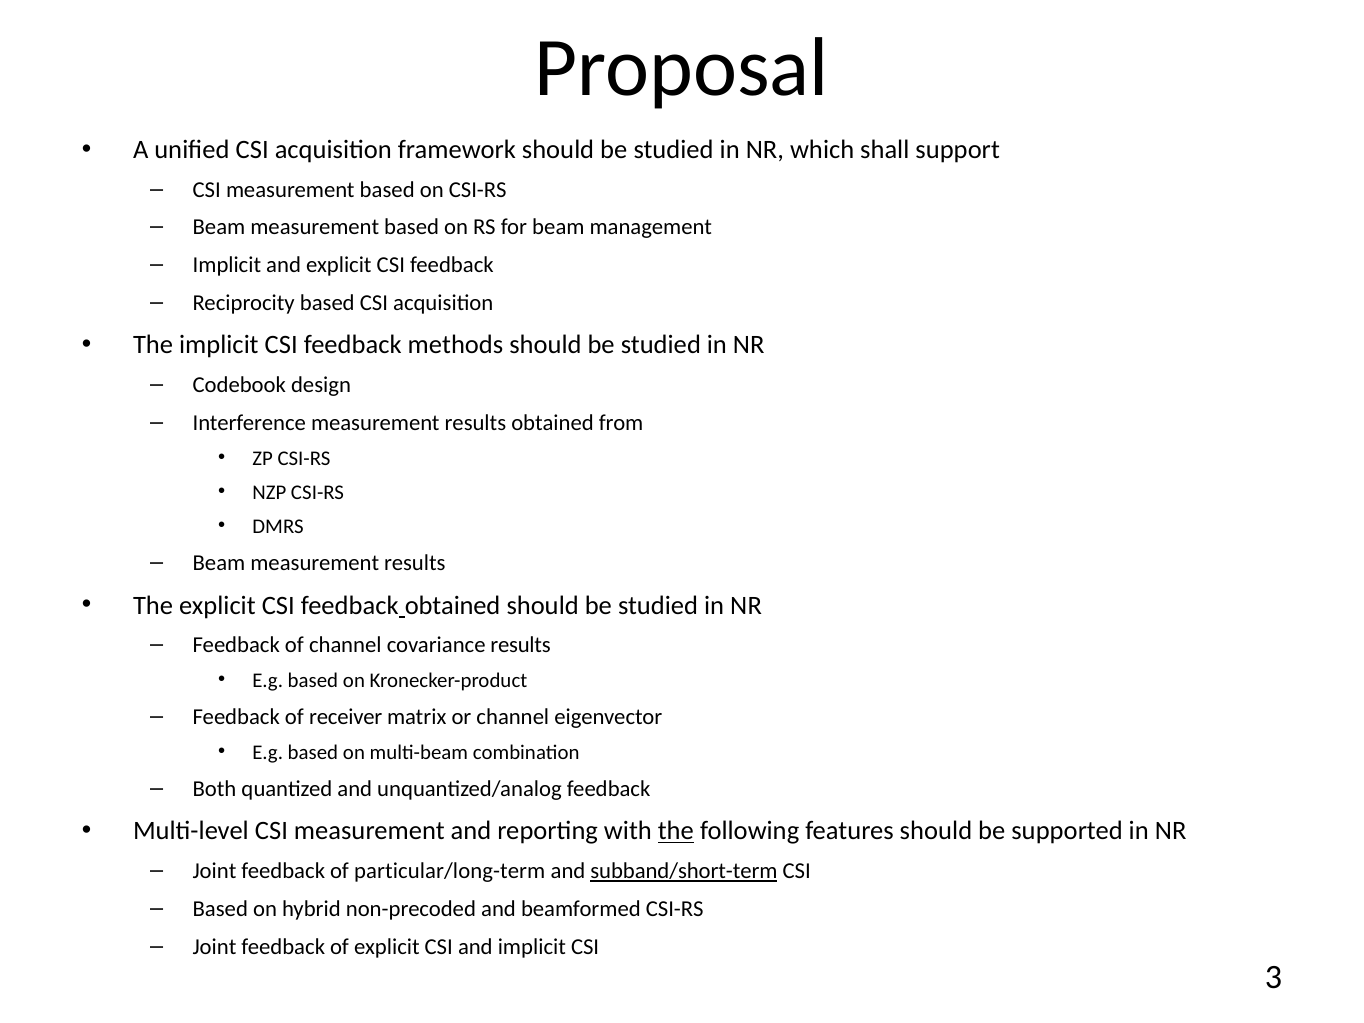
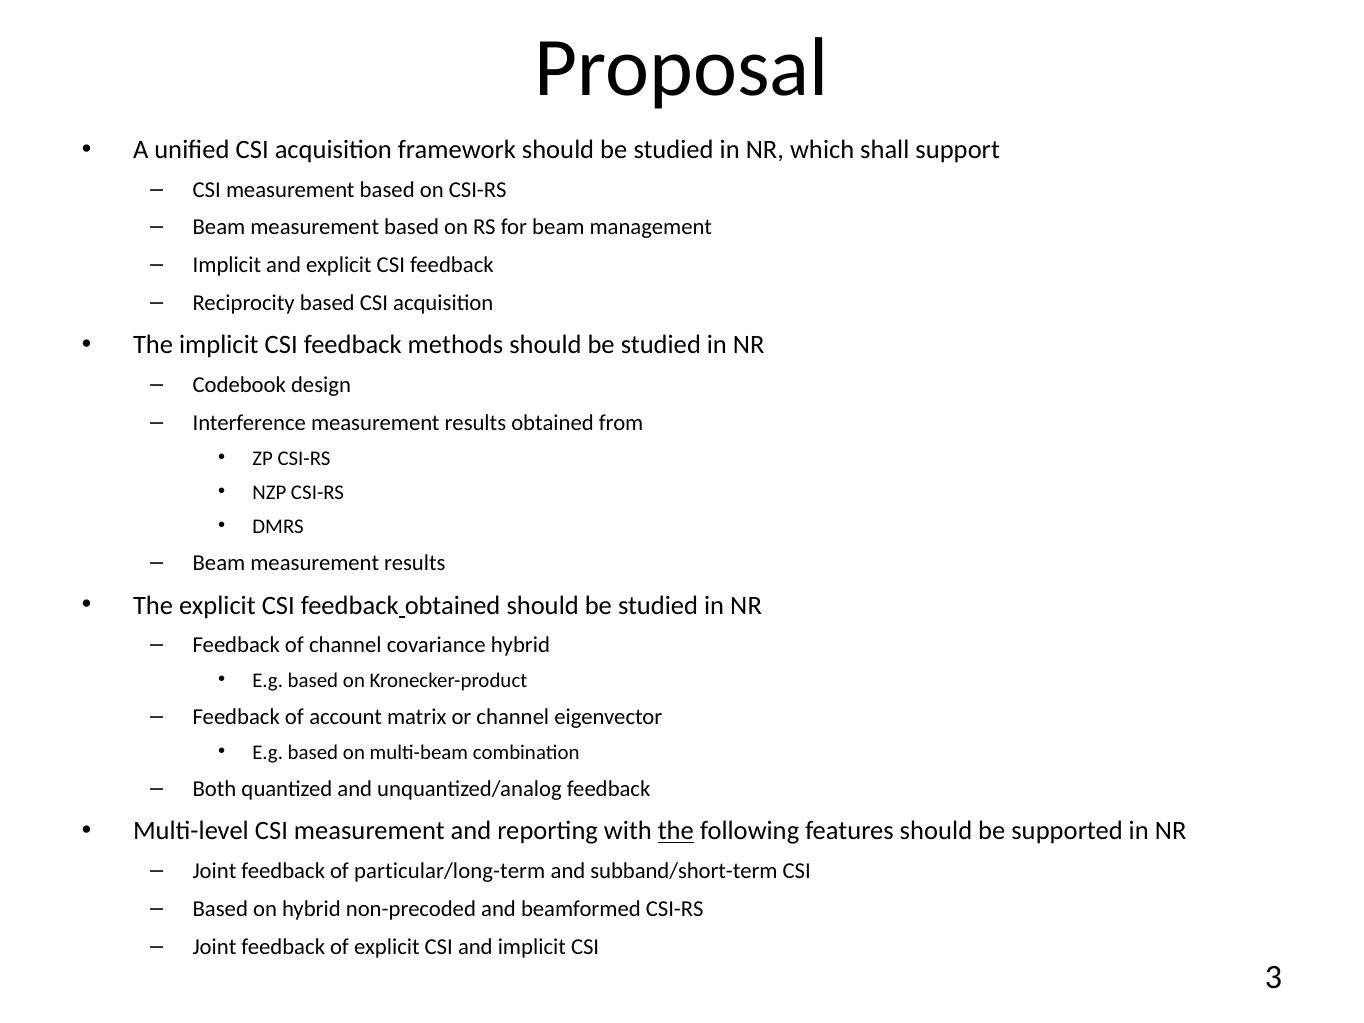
covariance results: results -> hybrid (520, 645)
receiver: receiver -> account (346, 717)
subband/short-term underline: present -> none (684, 871)
